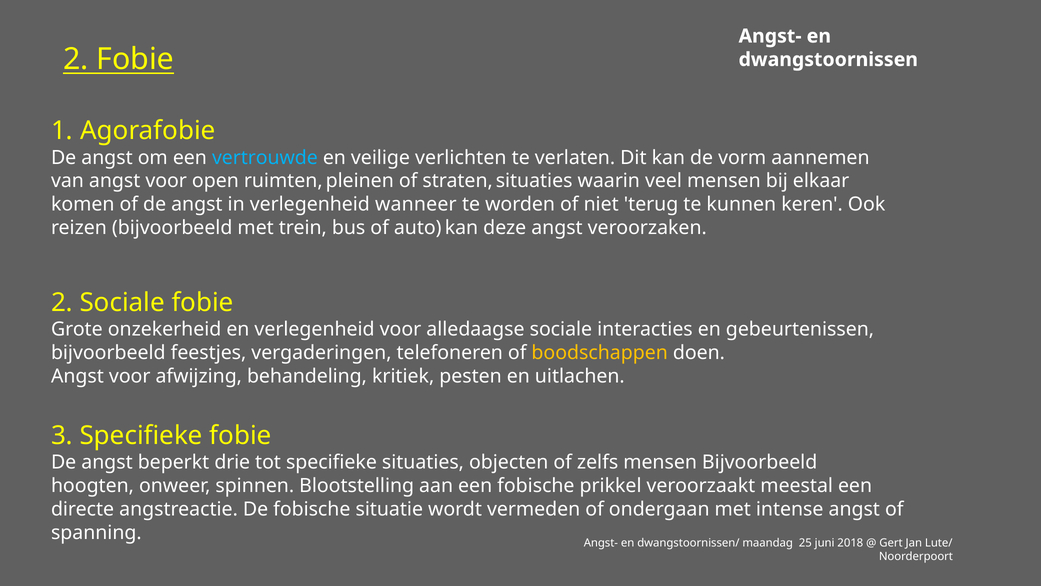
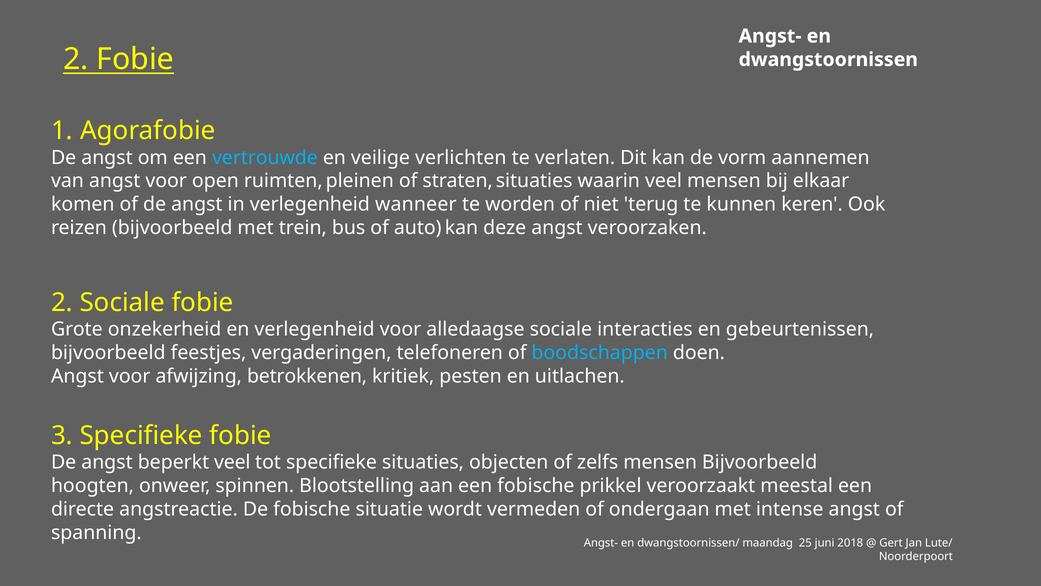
boodschappen colour: yellow -> light blue (600, 353)
behandeling: behandeling -> betrokkenen (307, 376)
beperkt drie: drie -> veel (232, 462)
